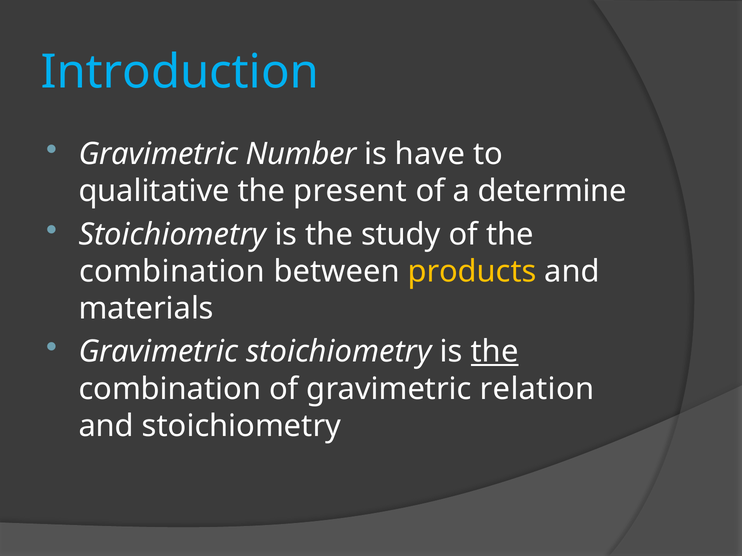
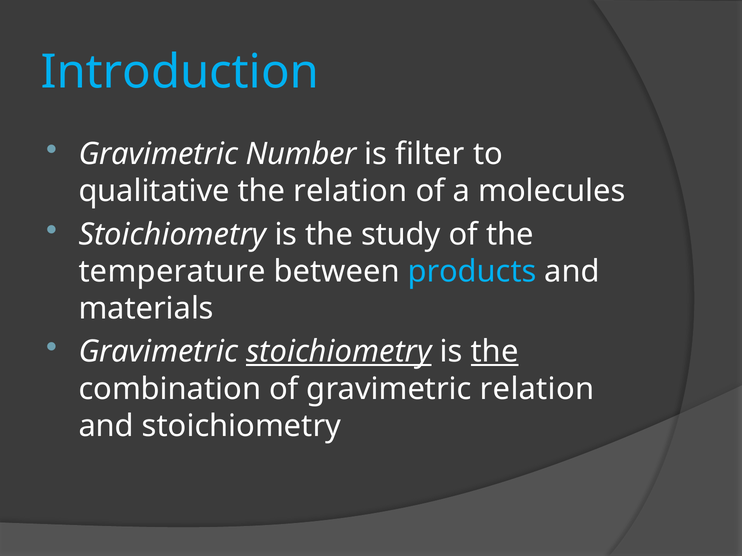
have: have -> filter (430, 154)
the present: present -> relation (350, 191)
determine: determine -> molecules (552, 191)
combination: combination -> temperature (172, 272)
products colour: yellow -> light blue (472, 272)
stoichiometry underline: none -> present (339, 352)
